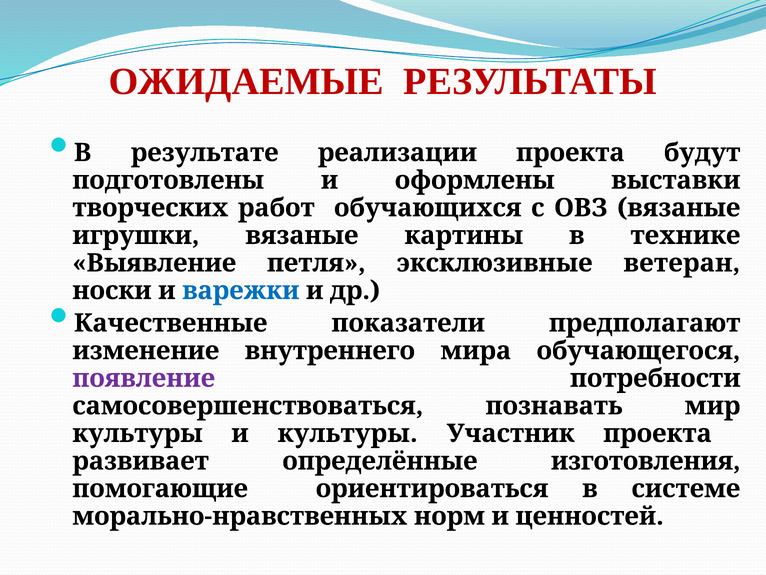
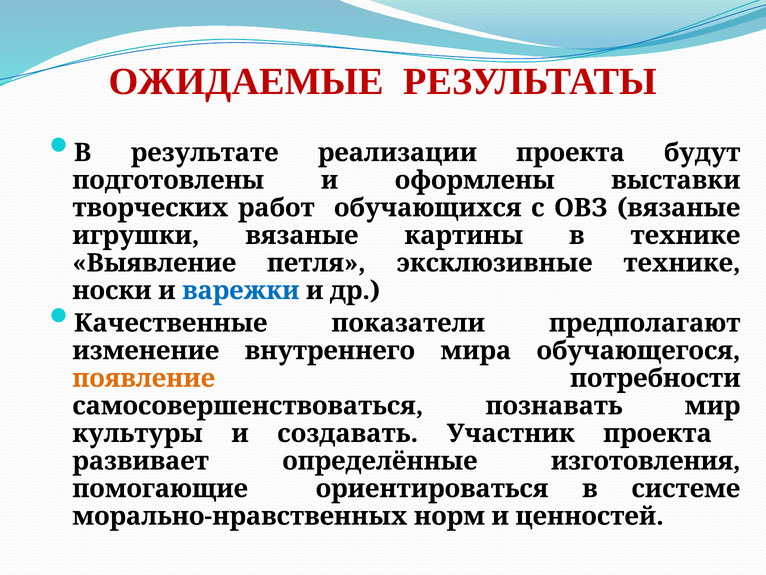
эксклюзивные ветеран: ветеран -> технике (682, 263)
появление colour: purple -> orange (144, 378)
и культуры: культуры -> создавать (348, 433)
